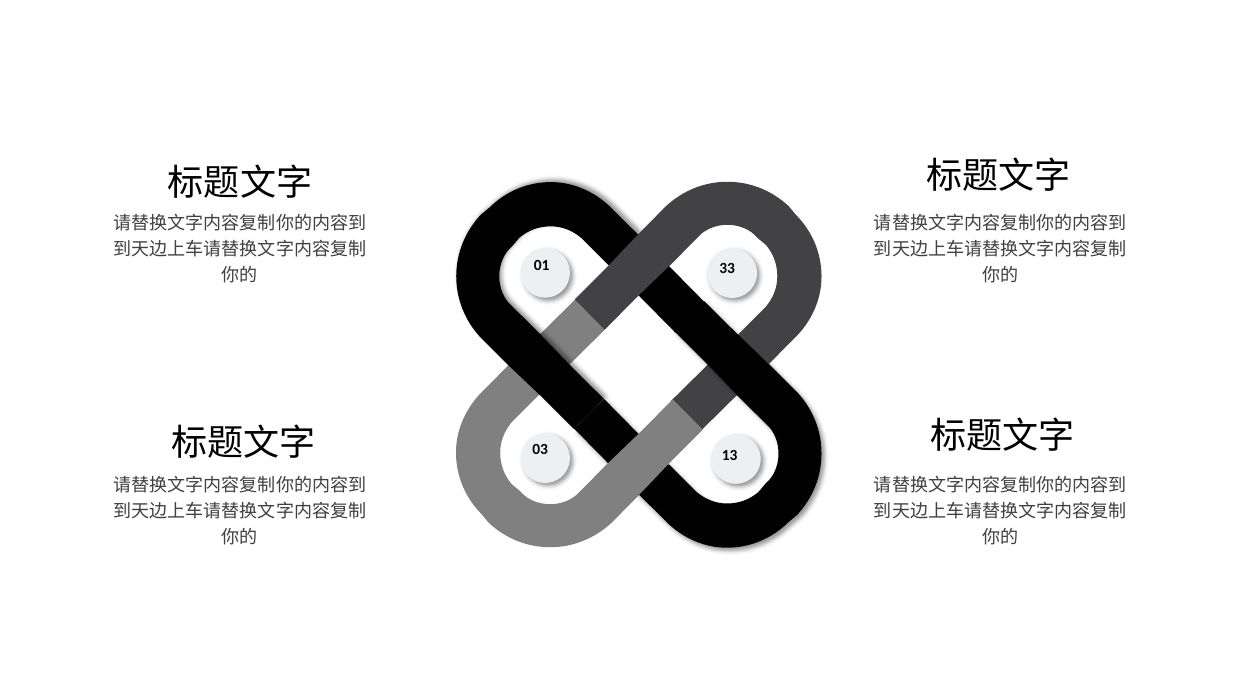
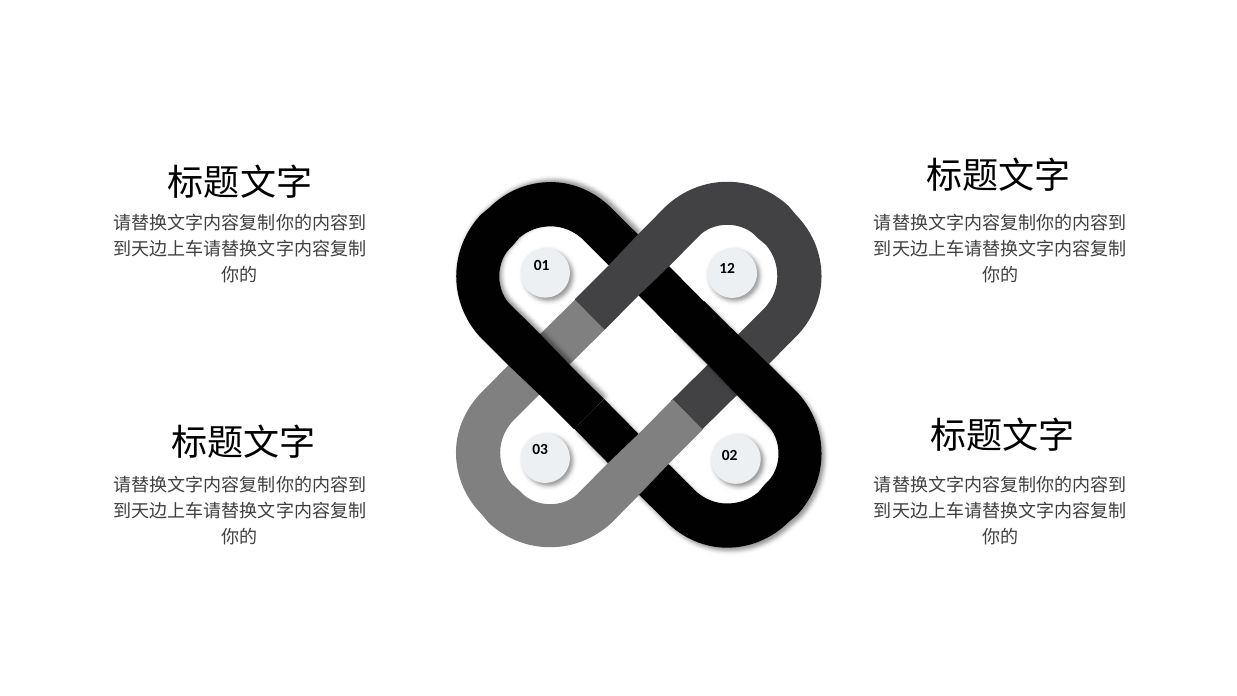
33: 33 -> 12 (727, 268)
13: 13 -> 02 (730, 455)
